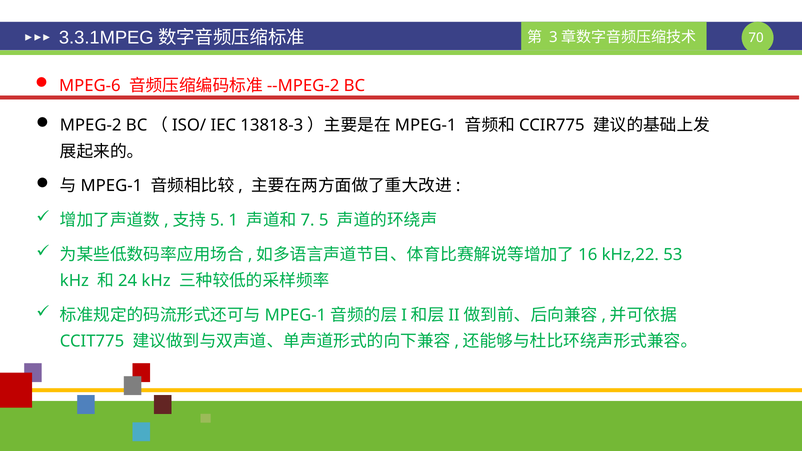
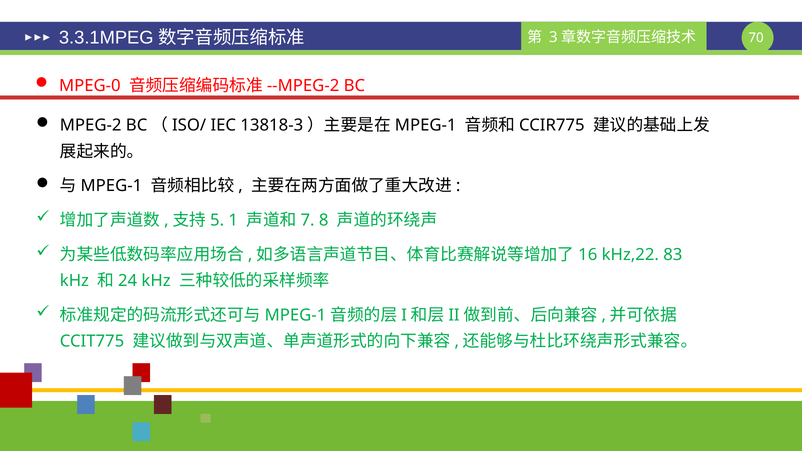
MPEG-6: MPEG-6 -> MPEG-0 (90, 86)
5: 5 -> 8 (324, 220)
53: 53 -> 83 (673, 255)
